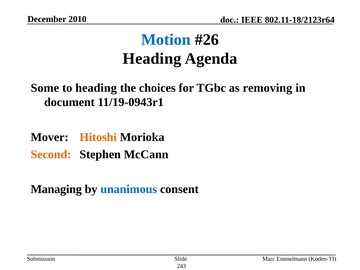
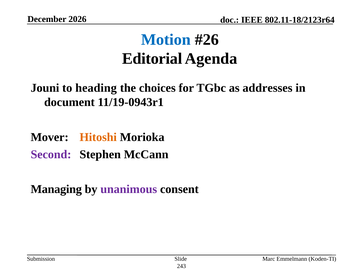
2010: 2010 -> 2026 (77, 19)
Heading: Heading -> Editorial (152, 59)
Some: Some -> Jouni (45, 88)
removing: removing -> addresses (267, 88)
Second colour: orange -> purple (51, 154)
unanimous colour: blue -> purple (129, 189)
